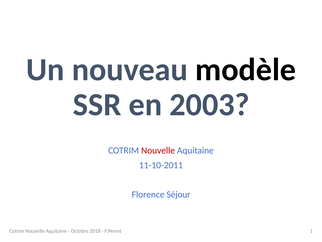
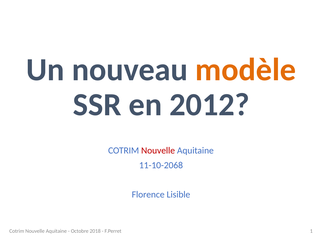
modèle colour: black -> orange (246, 70)
2003: 2003 -> 2012 (209, 104)
11-10-2011: 11-10-2011 -> 11-10-2068 (161, 165)
Séjour: Séjour -> Lisible (178, 194)
